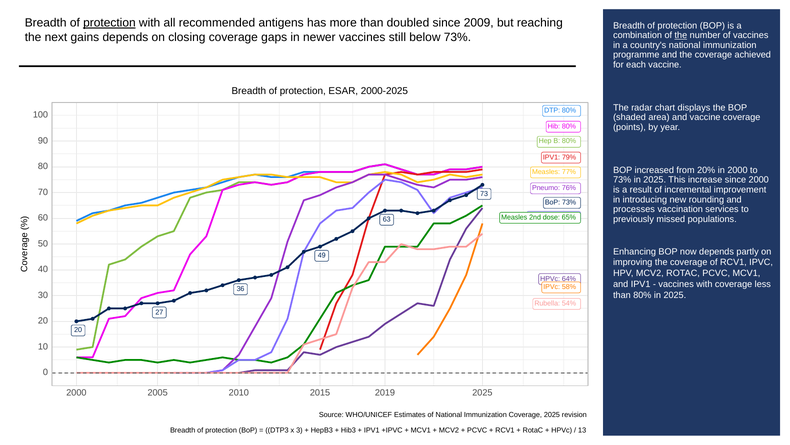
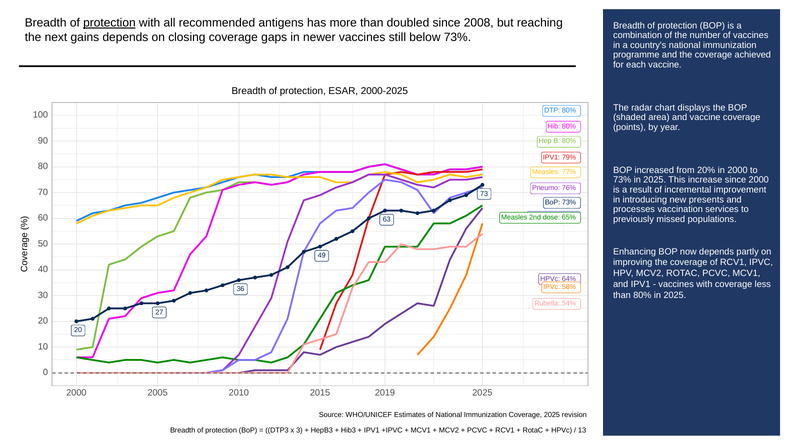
2009: 2009 -> 2008 (479, 23)
the underline: present -> none (681, 35)
rounding: rounding -> presents (706, 199)
